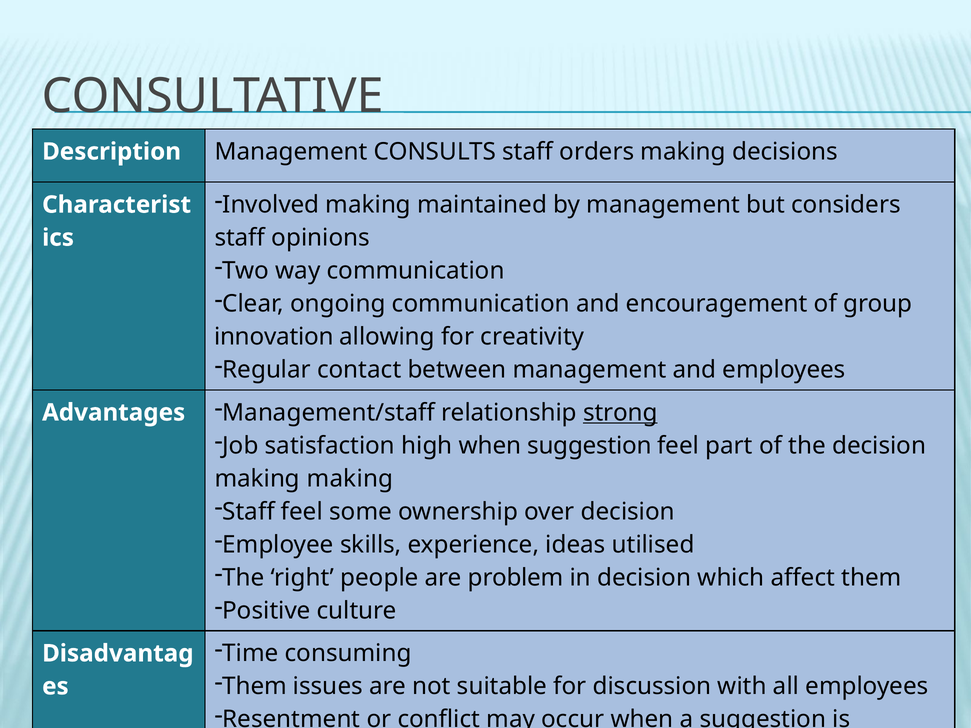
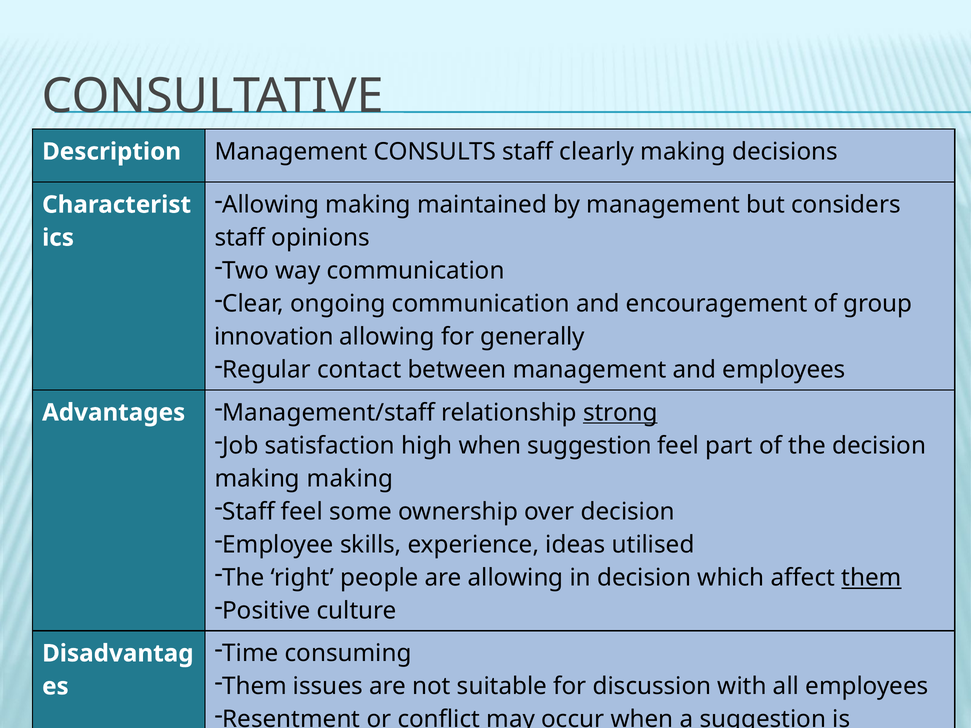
orders: orders -> clearly (597, 152)
Involved: Involved -> Allowing (271, 205)
creativity: creativity -> generally (532, 337)
are problem: problem -> allowing (516, 578)
them underline: none -> present (871, 578)
